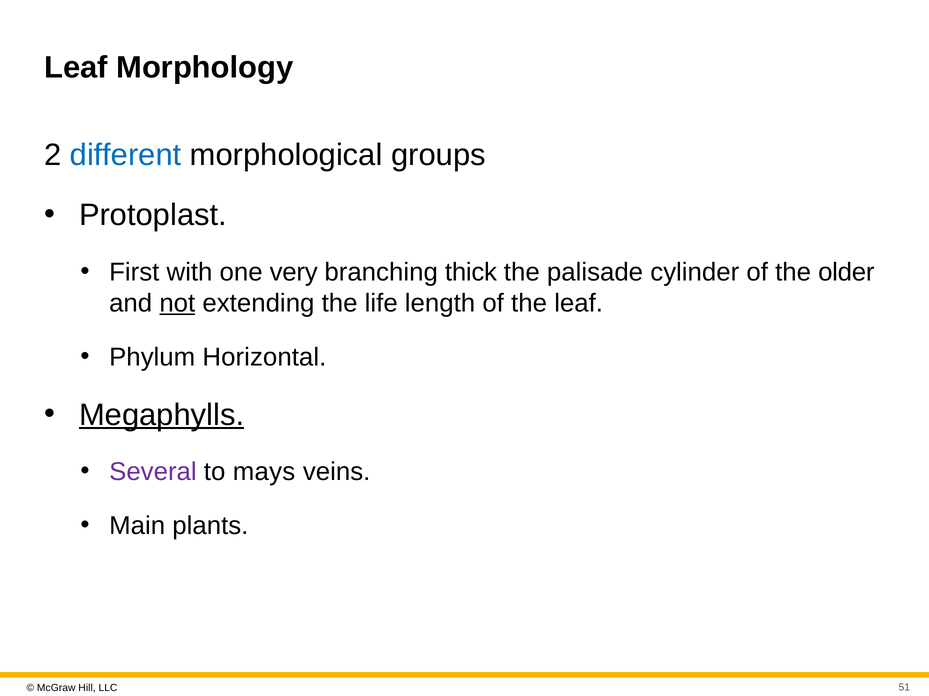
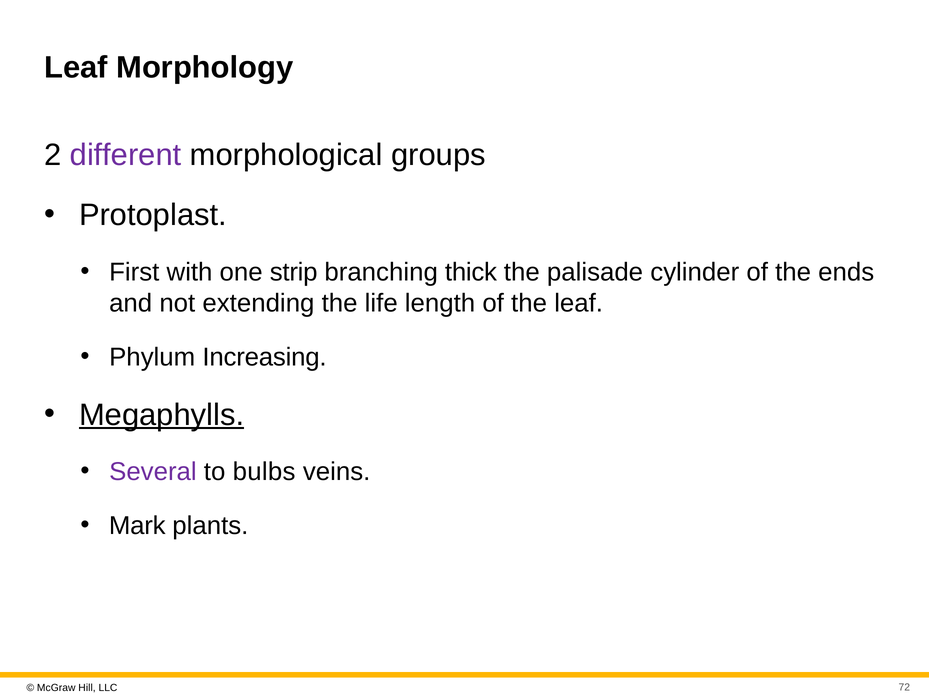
different colour: blue -> purple (126, 155)
very: very -> strip (294, 272)
older: older -> ends (846, 272)
not underline: present -> none (177, 303)
Horizontal: Horizontal -> Increasing (265, 358)
mays: mays -> bulbs (264, 472)
Main: Main -> Mark (137, 526)
51: 51 -> 72 (904, 688)
